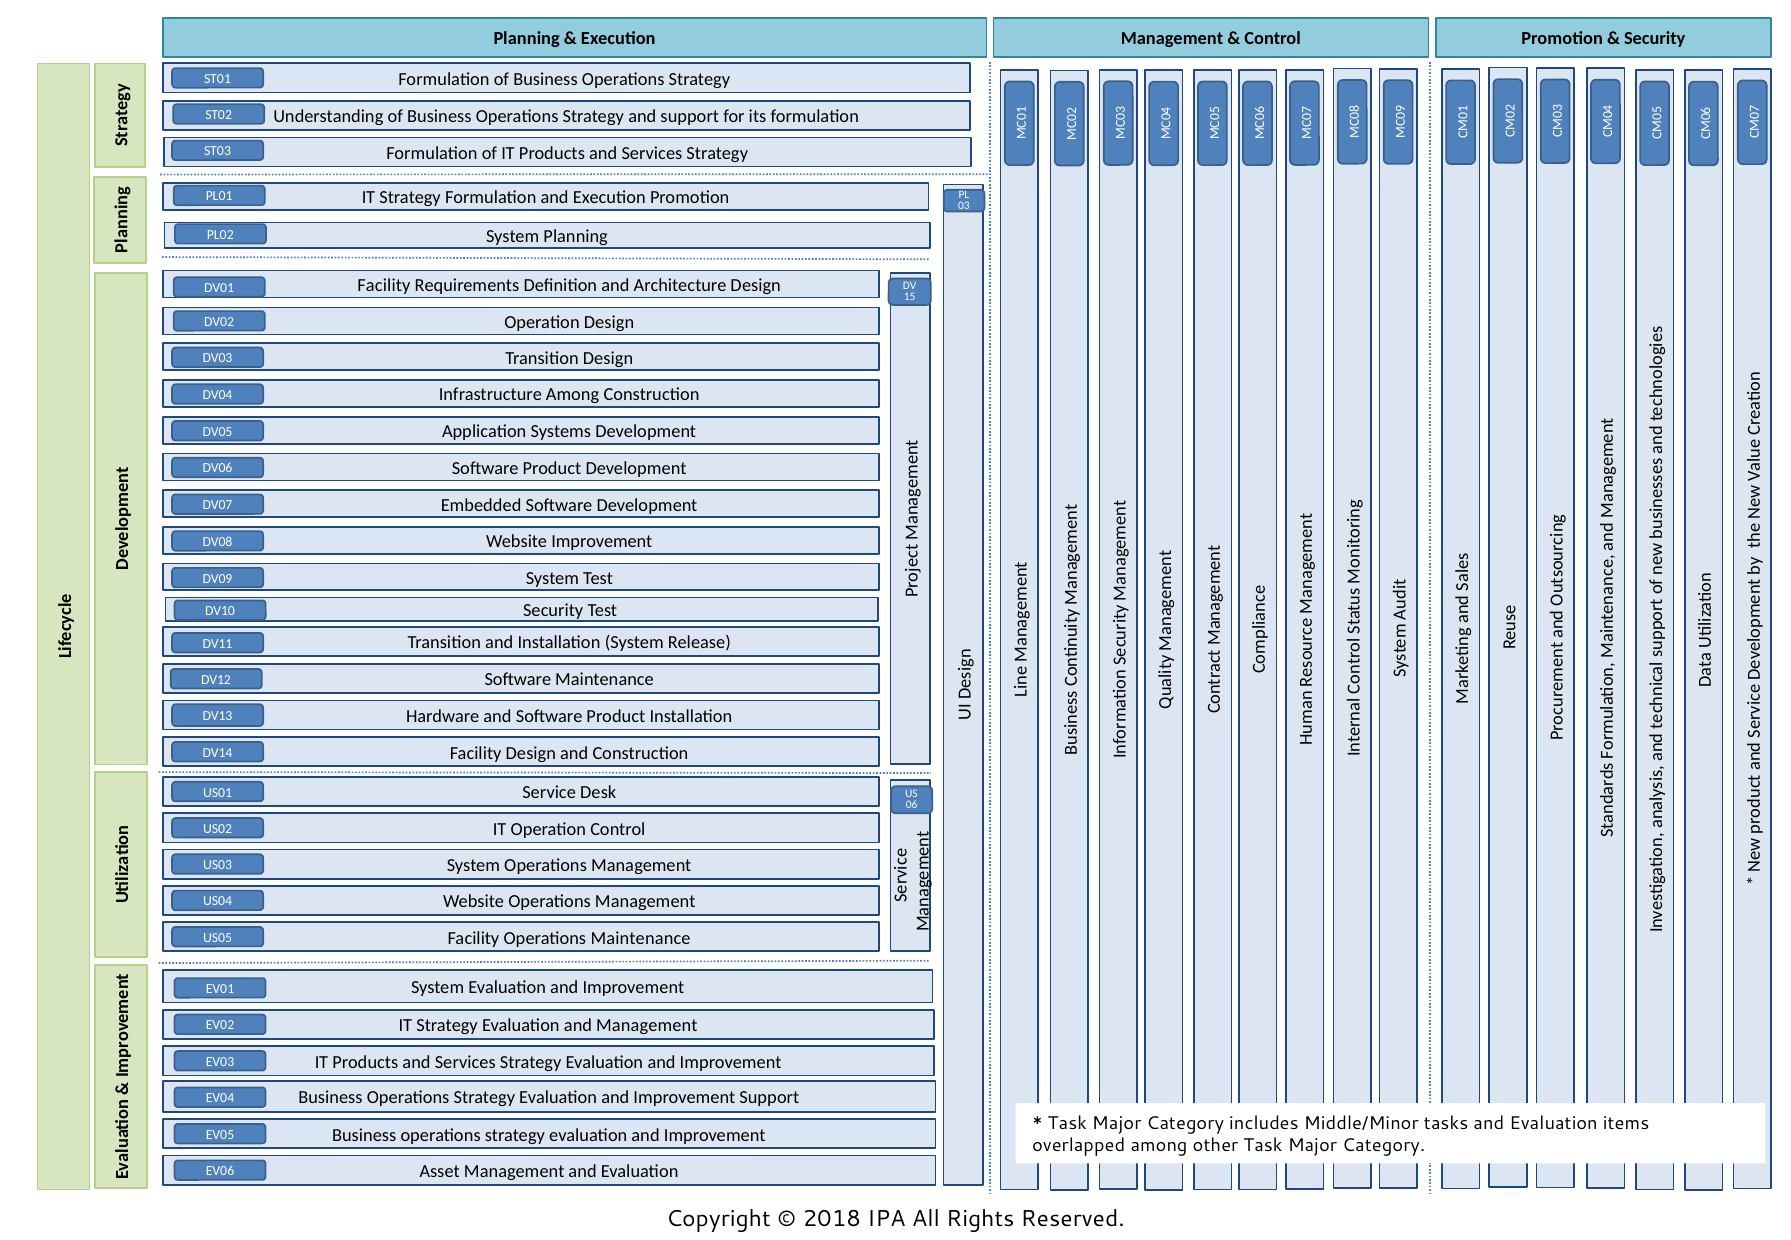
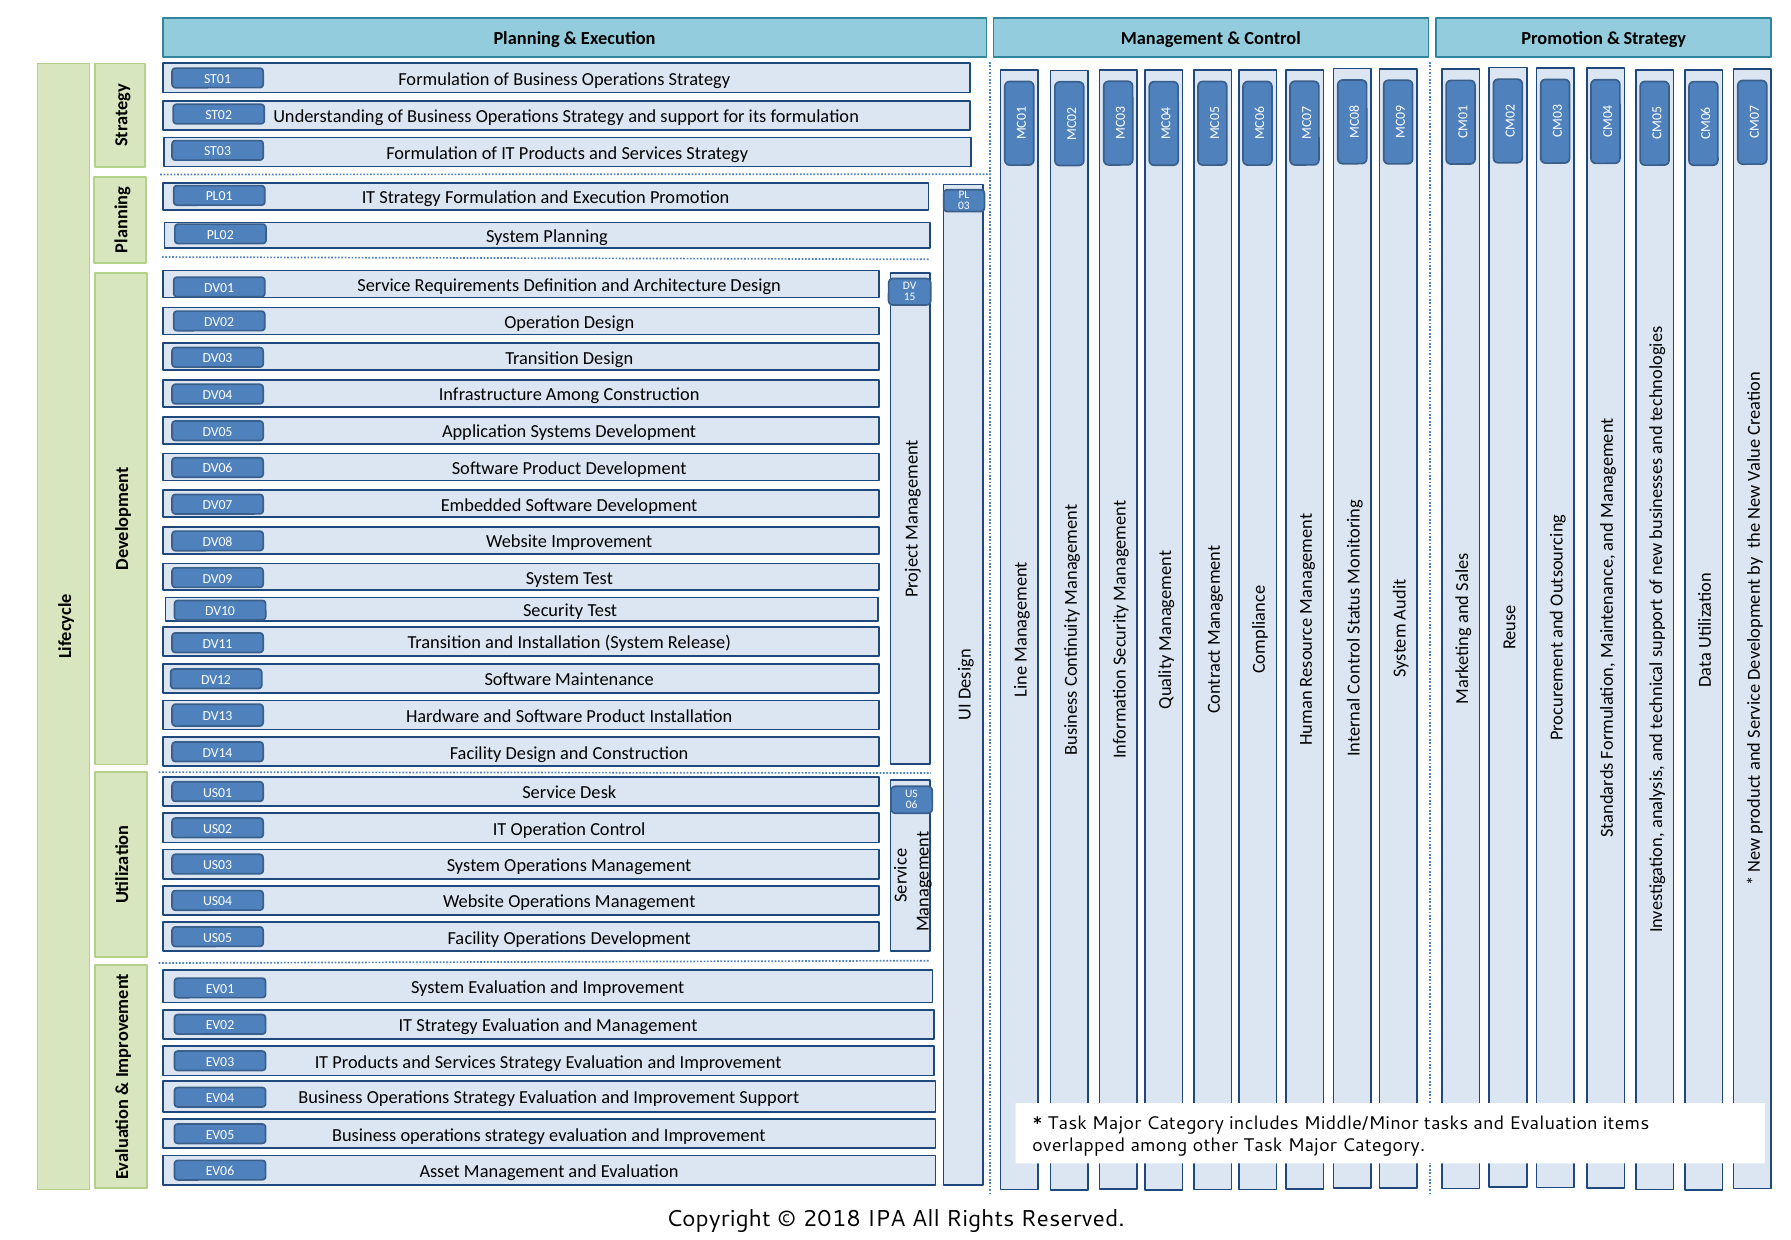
Security: Security -> Strategy (1655, 39)
Facility: Facility -> Service (384, 285)
Operations Maintenance: Maintenance -> Development (641, 938)
